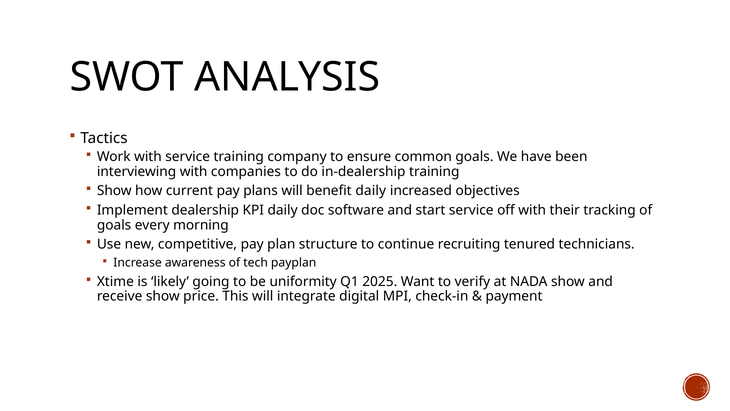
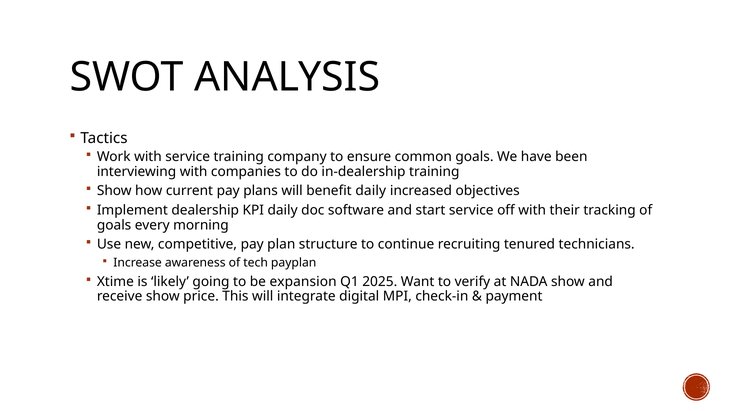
uniformity: uniformity -> expansion (303, 281)
